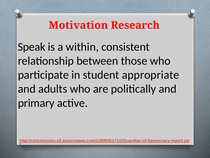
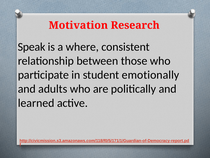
within: within -> where (82, 47)
appropriate: appropriate -> emotionally (151, 75)
primary: primary -> learned (36, 103)
